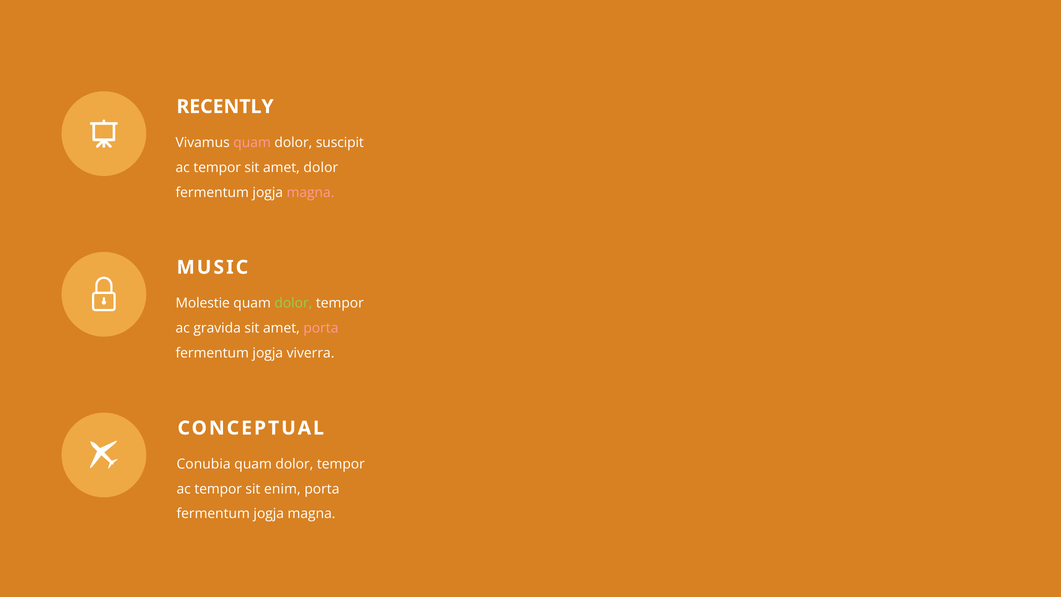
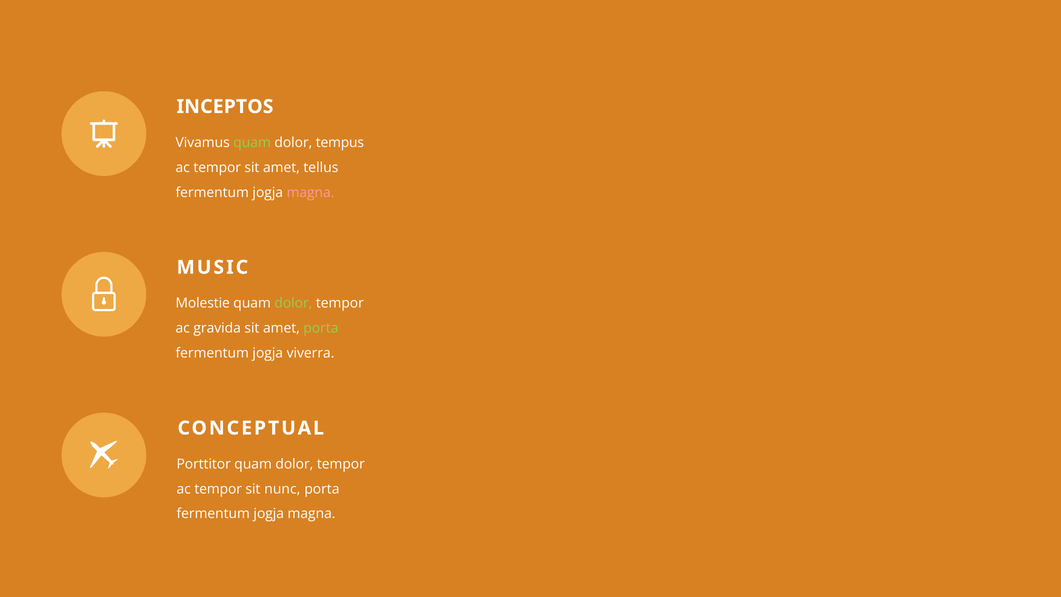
RECENTLY: RECENTLY -> INCEPTOS (225, 107)
quam colour: pink -> light green (252, 143)
suscipit: suscipit -> tempus (340, 143)
amet dolor: dolor -> tellus (321, 168)
porta colour: pink -> light green (321, 328)
Conubia: Conubia -> Porttitor (204, 464)
enim: enim -> nunc (282, 489)
